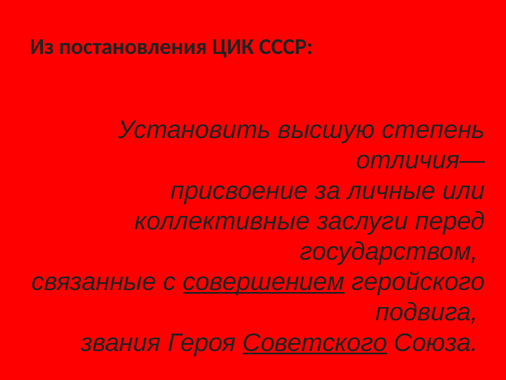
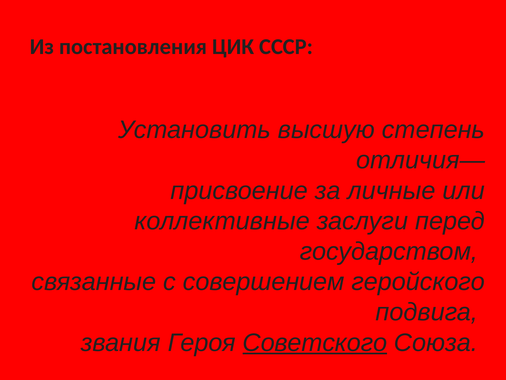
совершением underline: present -> none (264, 281)
